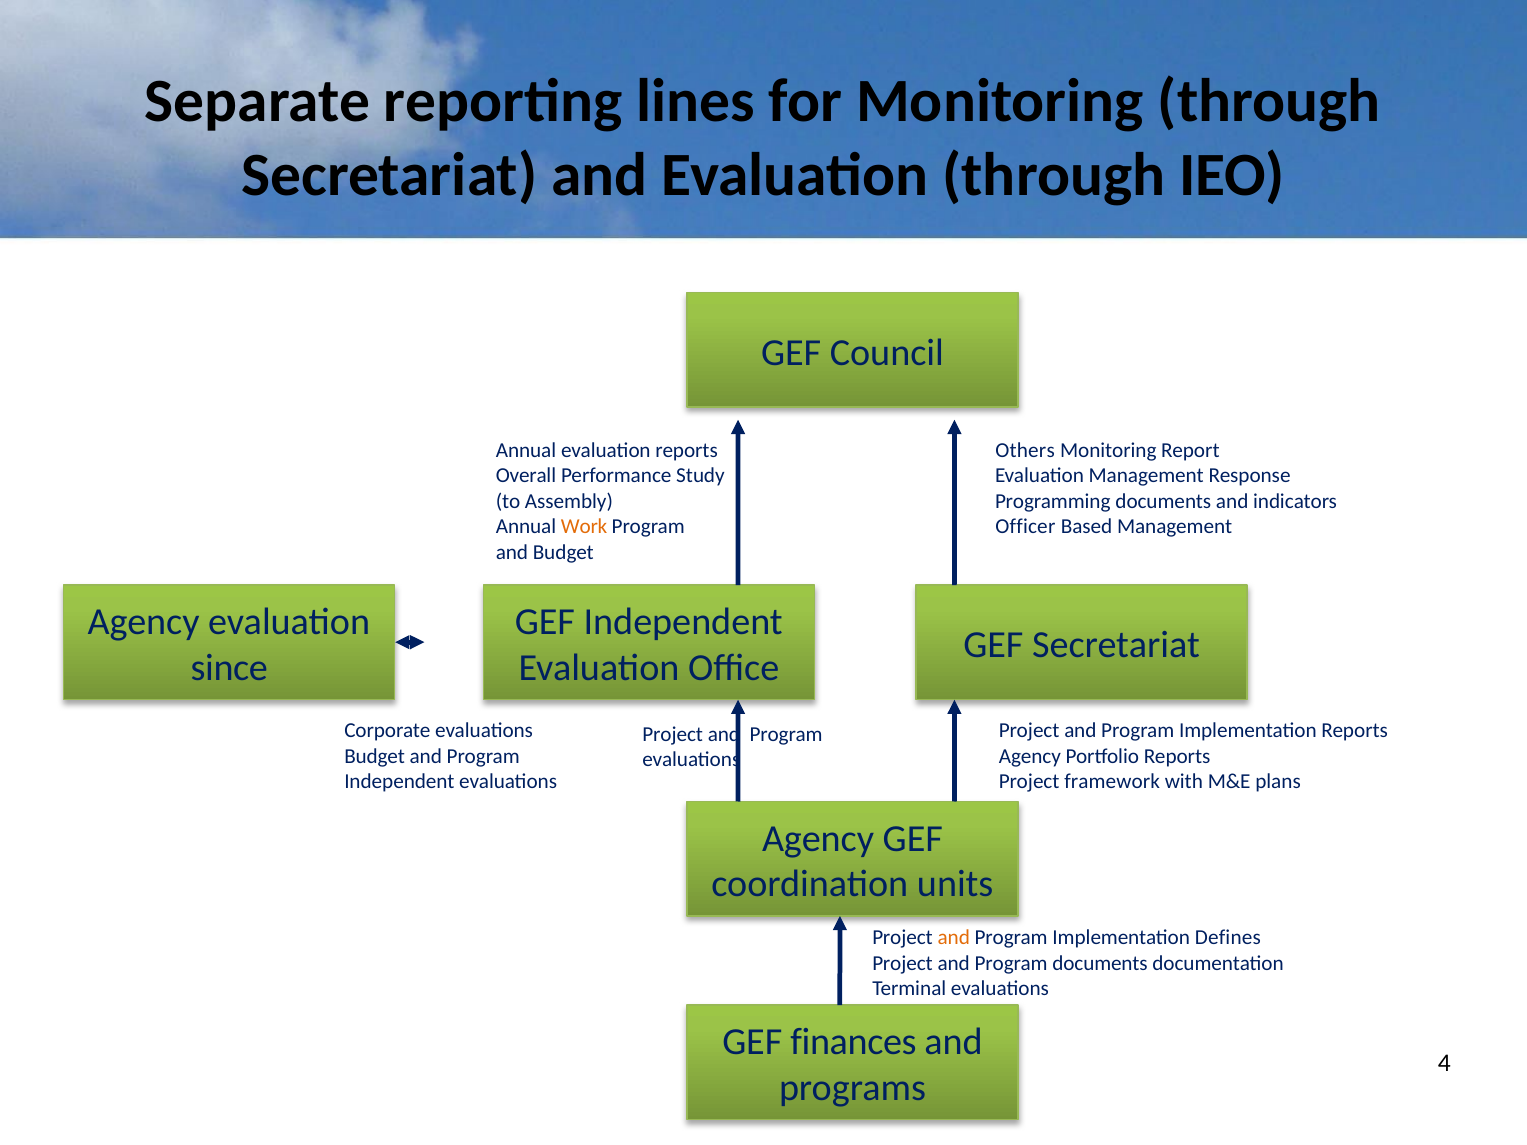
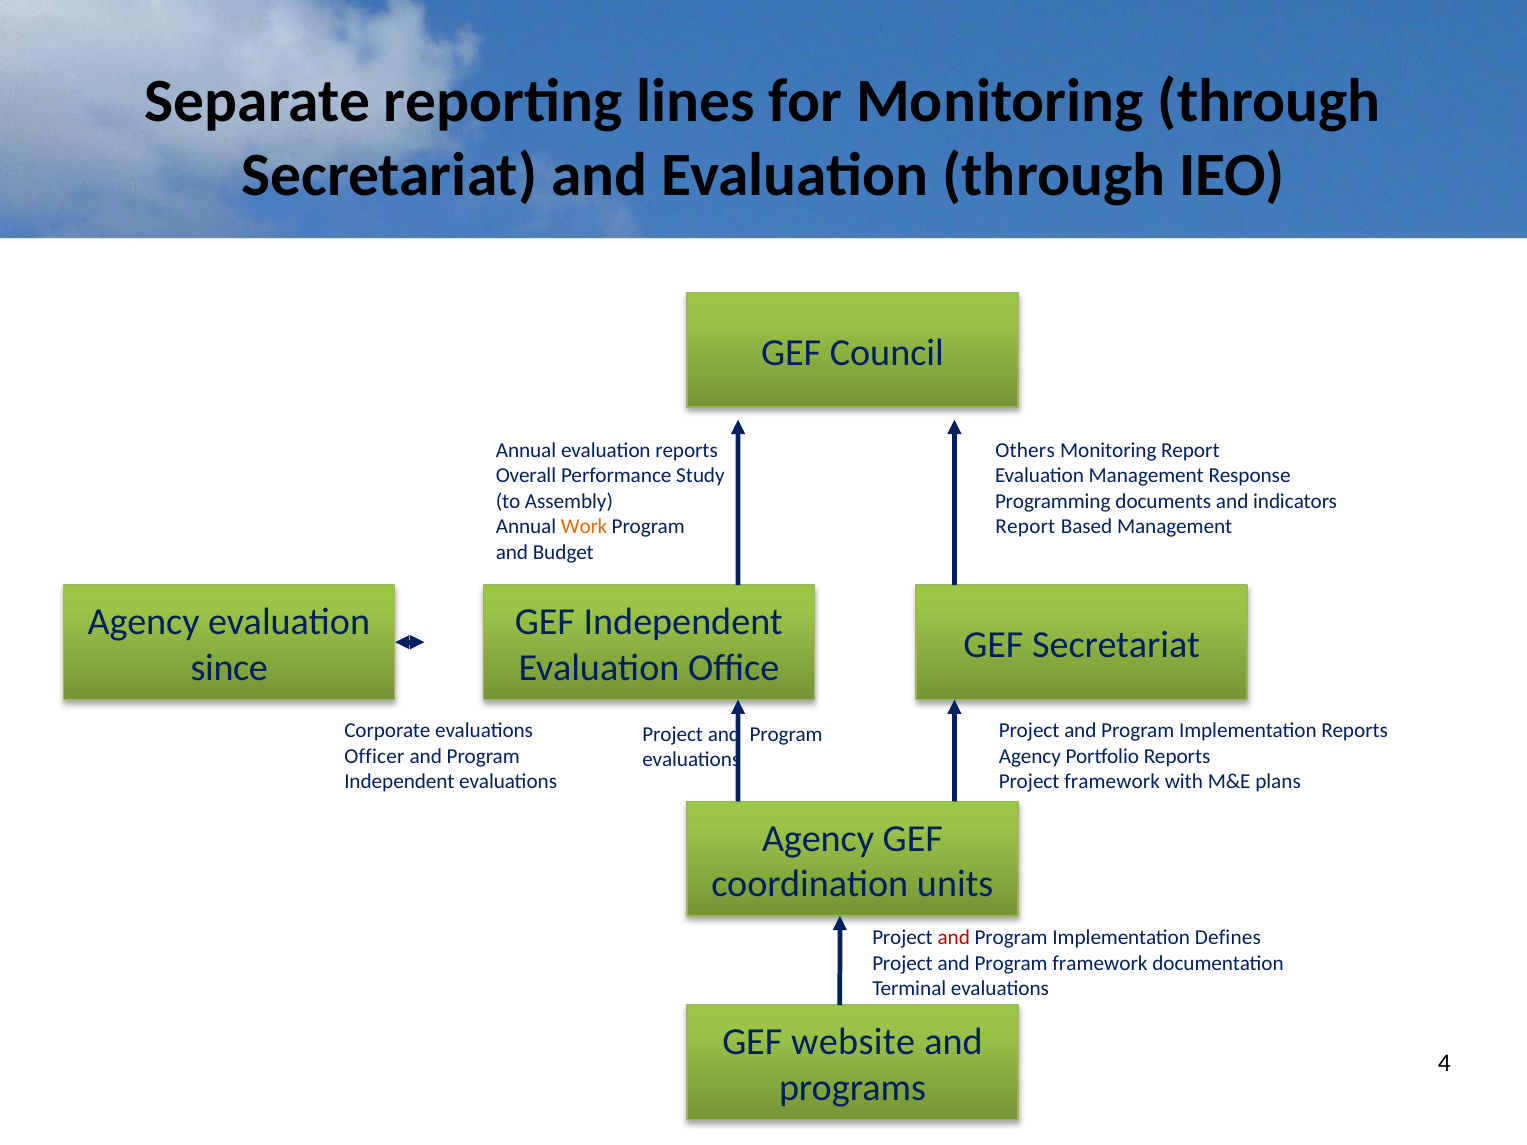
Officer: Officer -> Report (1025, 527)
Budget: Budget -> Officer (374, 756)
and colour: orange -> red (954, 938)
Program documents: documents -> framework (1100, 963)
finances: finances -> website (853, 1042)
